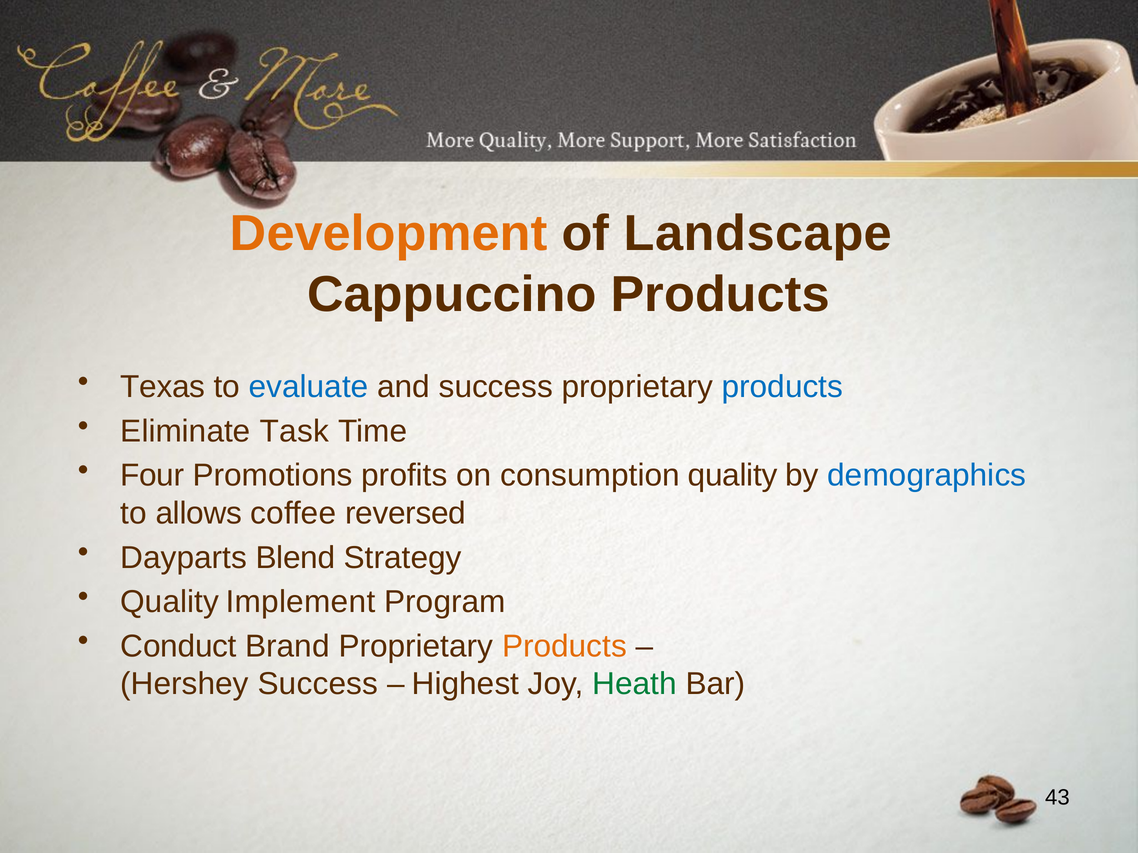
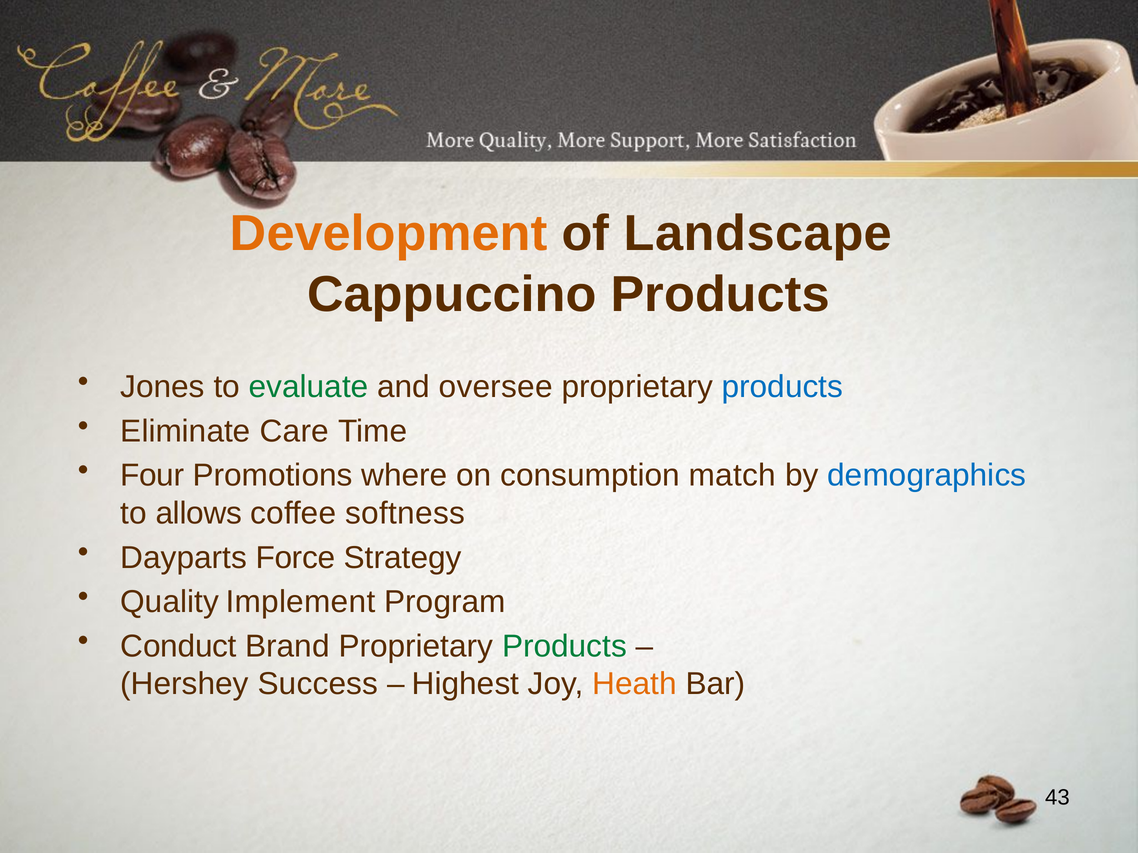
Texas: Texas -> Jones (163, 387)
evaluate colour: blue -> green (309, 387)
and success: success -> oversee (496, 387)
Task: Task -> Care (294, 431)
profits: profits -> where (404, 476)
consumption quality: quality -> match (732, 476)
reversed: reversed -> softness (405, 514)
Blend: Blend -> Force (296, 558)
Products colour: orange -> green (564, 647)
Heath colour: green -> orange (635, 684)
